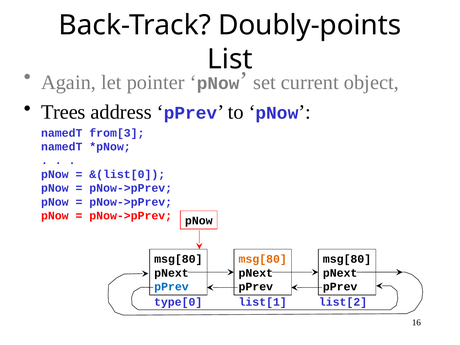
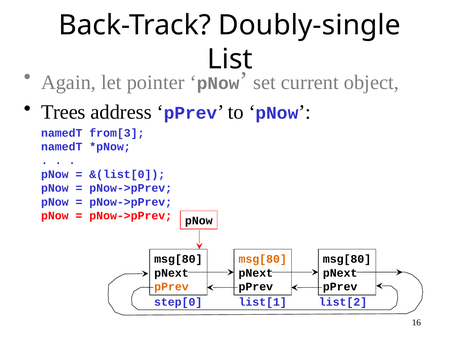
Doubly-points: Doubly-points -> Doubly-single (310, 25)
pPrev colour: blue -> orange (171, 287)
type[0: type[0 -> step[0 (178, 302)
